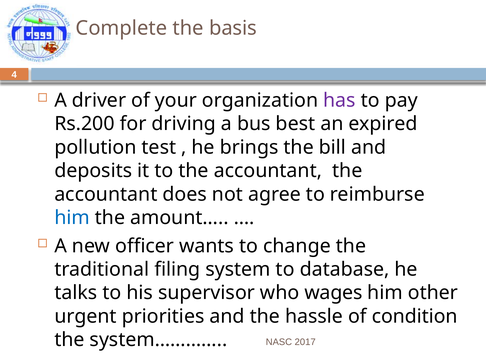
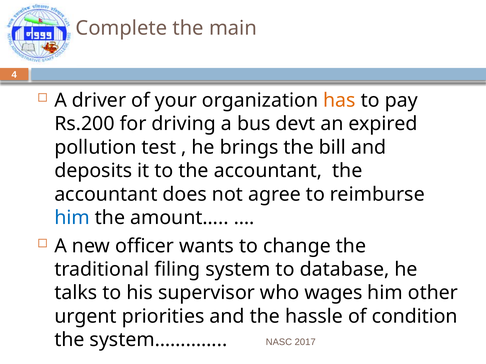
basis: basis -> main (233, 28)
has colour: purple -> orange (339, 101)
best: best -> devt (295, 124)
